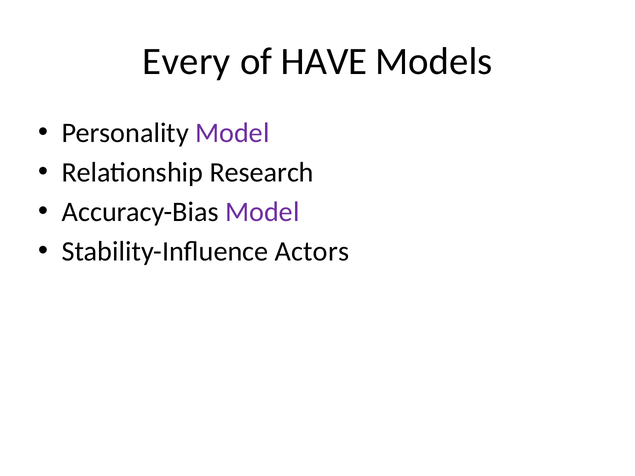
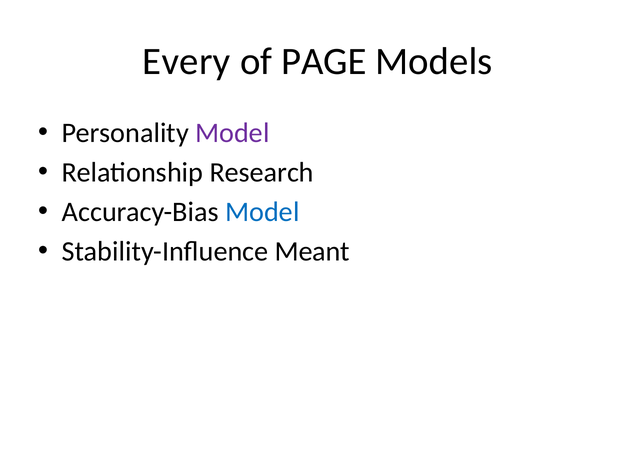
HAVE: HAVE -> PAGE (324, 61)
Model colour: purple -> blue (262, 212)
Actors: Actors -> Meant (312, 252)
